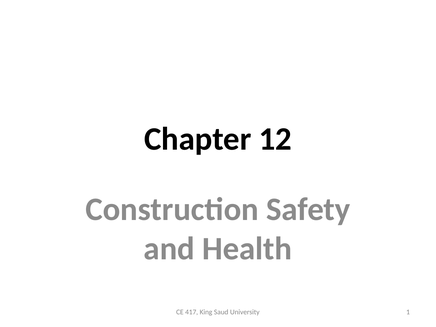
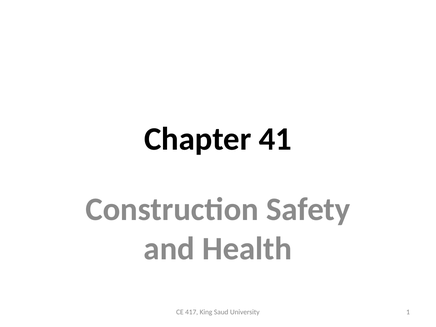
12: 12 -> 41 (275, 139)
